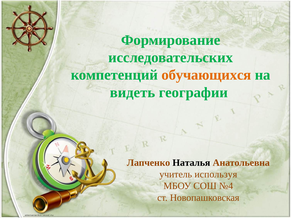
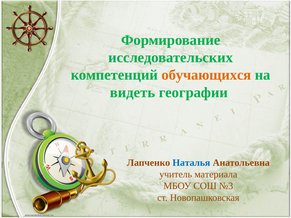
Наталья colour: black -> blue (191, 163)
используя: используя -> материала (216, 175)
№4: №4 -> №3 (226, 186)
